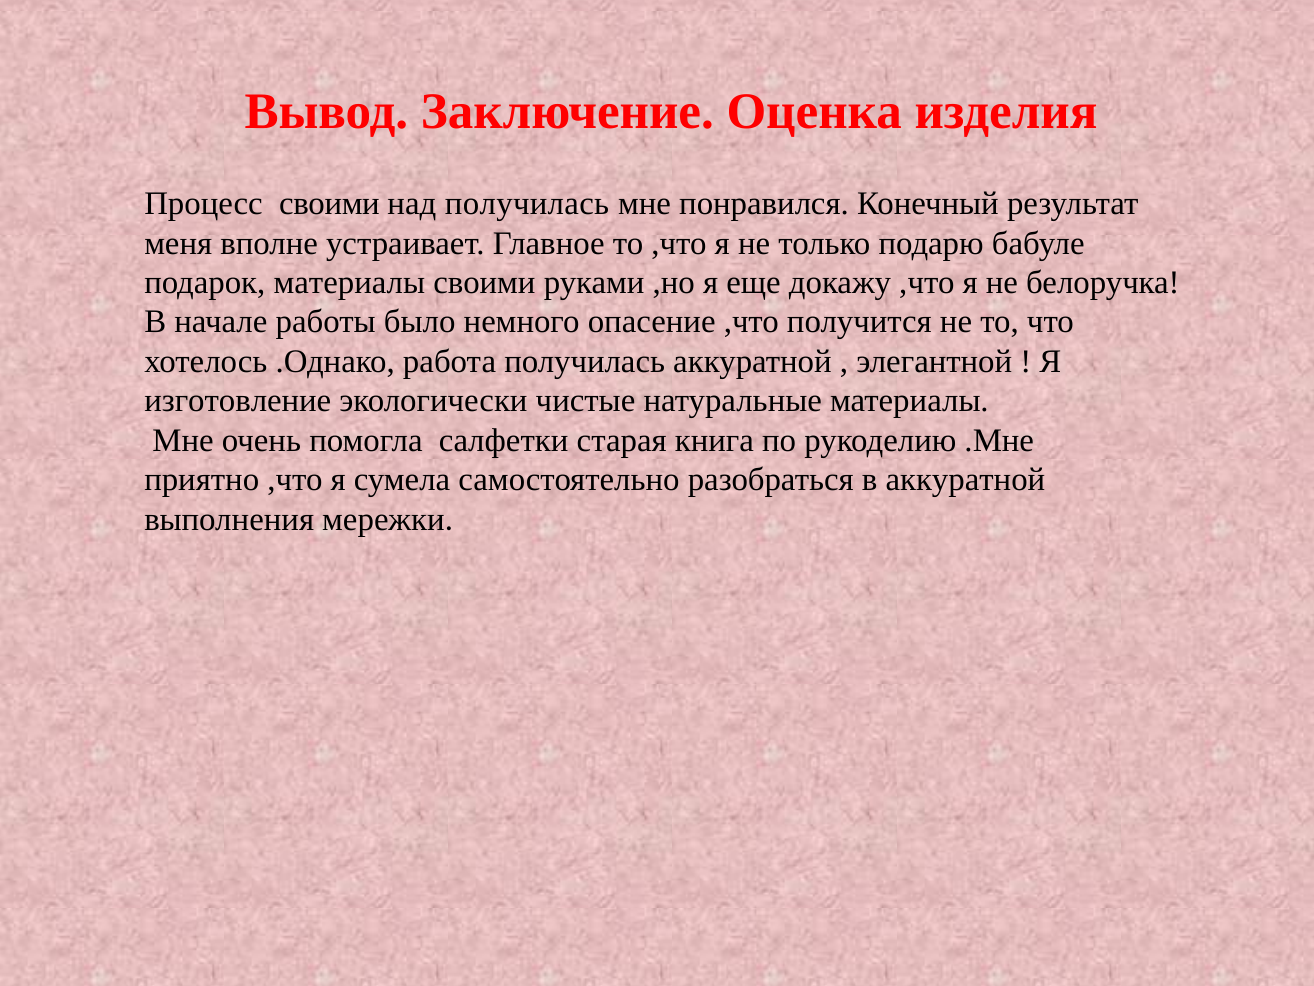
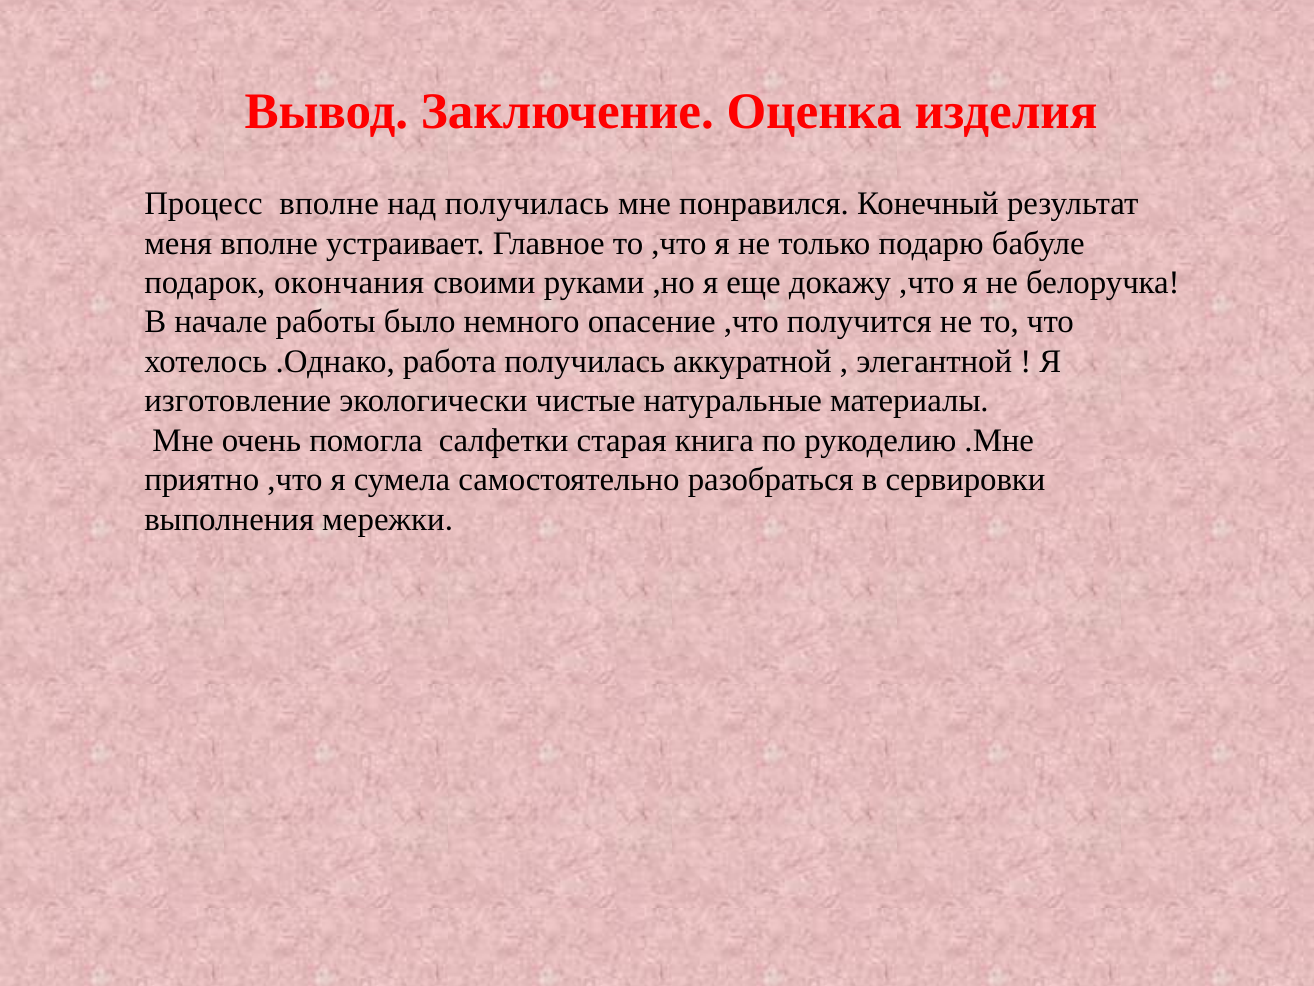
Процесс своими: своими -> вполне (329, 204)
подарок материалы: материалы -> окончания (349, 282)
в аккуратной: аккуратной -> сервировки (965, 480)
